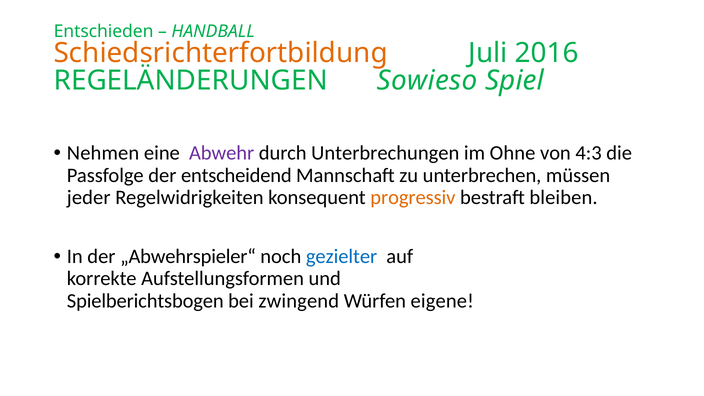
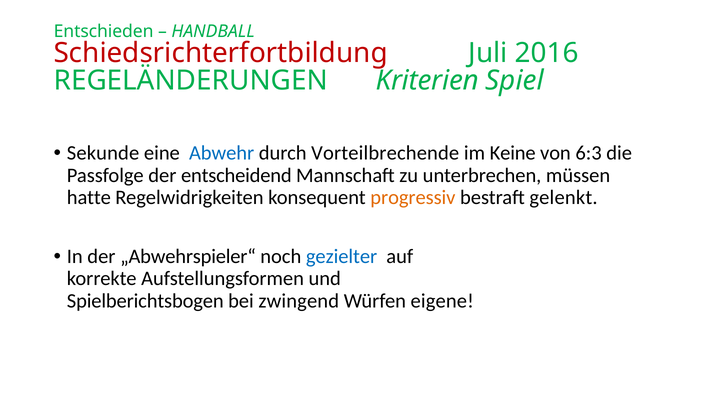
Schiedsrichterfortbildung colour: orange -> red (221, 53)
Sowieso: Sowieso -> Kriterien (427, 80)
Nehmen: Nehmen -> Sekunde (103, 153)
Abwehr colour: purple -> blue (222, 153)
Unterbrechungen: Unterbrechungen -> Vorteilbrechende (385, 153)
Ohne: Ohne -> Keine (513, 153)
4:3: 4:3 -> 6:3 (589, 153)
jeder: jeder -> hatte (89, 197)
bleiben: bleiben -> gelenkt (563, 197)
